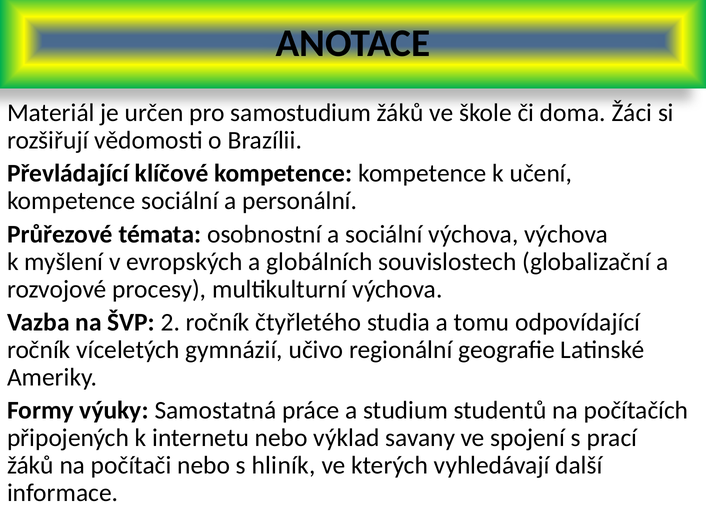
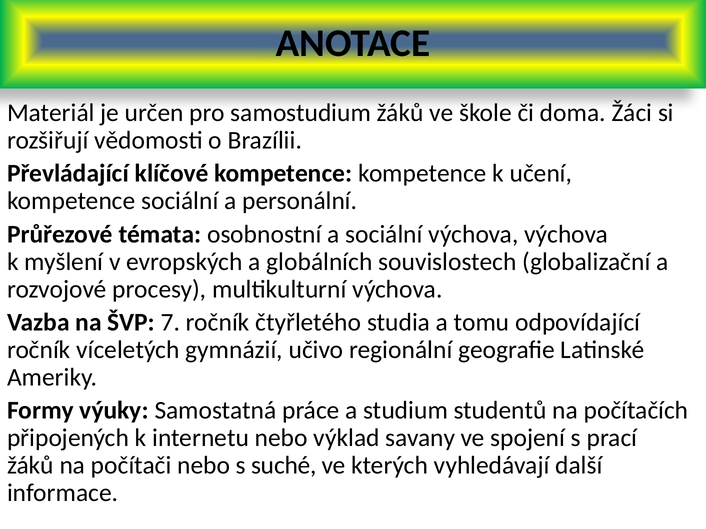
2: 2 -> 7 (171, 323)
hliník: hliník -> suché (284, 466)
